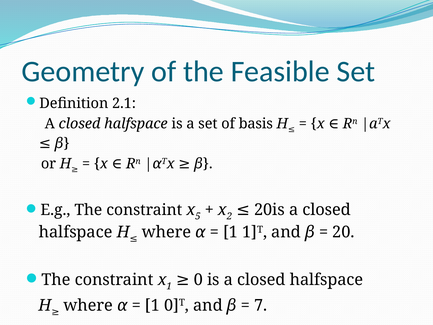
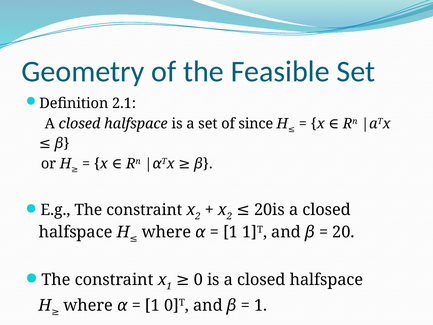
basis: basis -> since (256, 124)
constraint x 5: 5 -> 2 (198, 216)
7: 7 -> 1 (261, 305)
